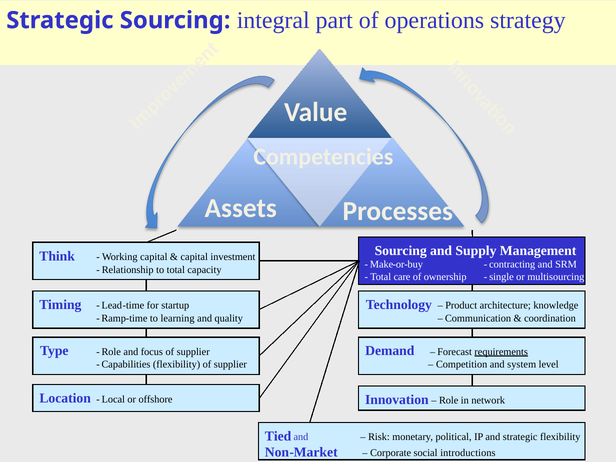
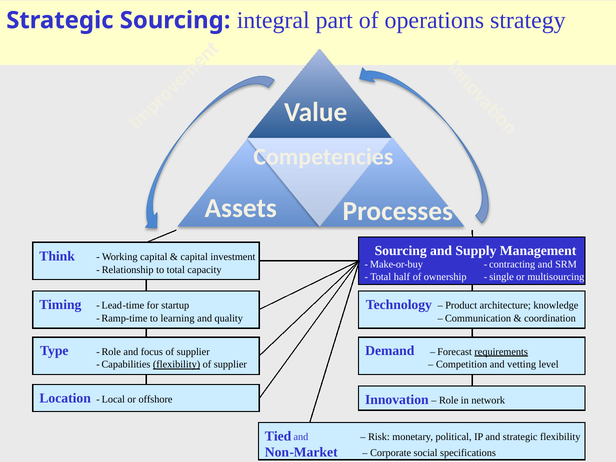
care: care -> half (402, 277)
system: system -> vetting (522, 364)
flexibility underline: none -> present (177, 365)
introductions: introductions -> specifications (468, 453)
